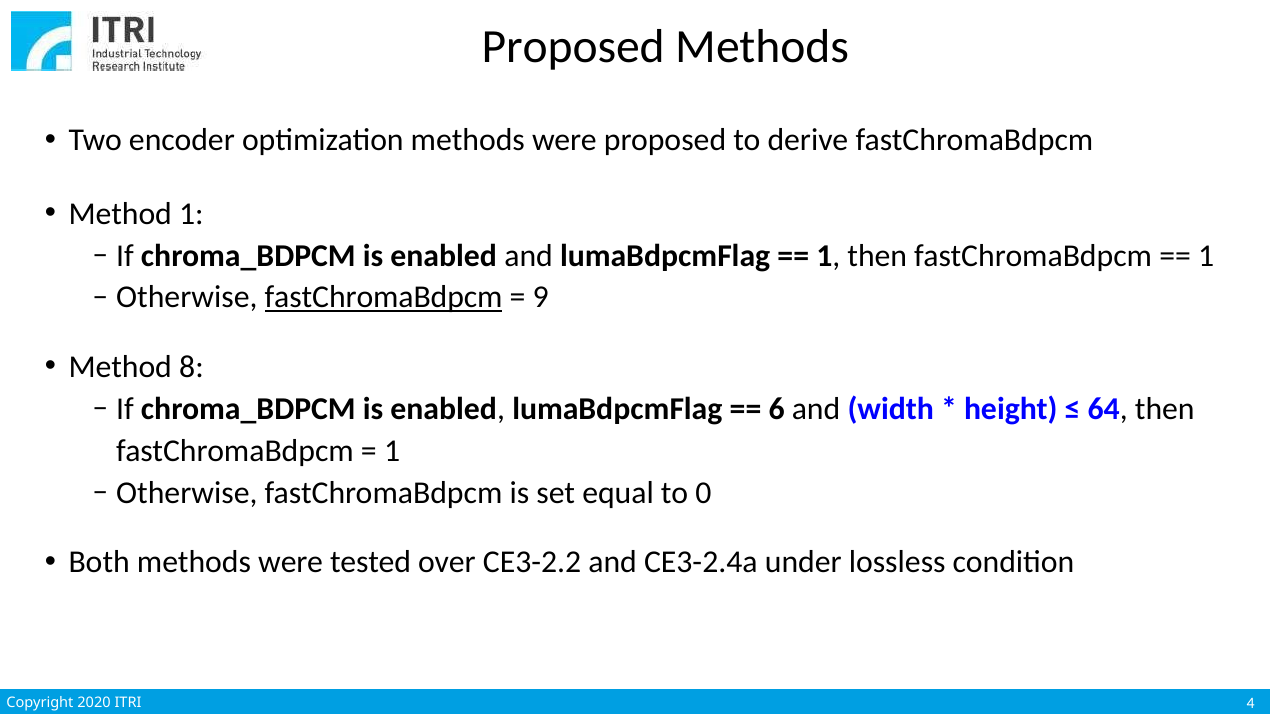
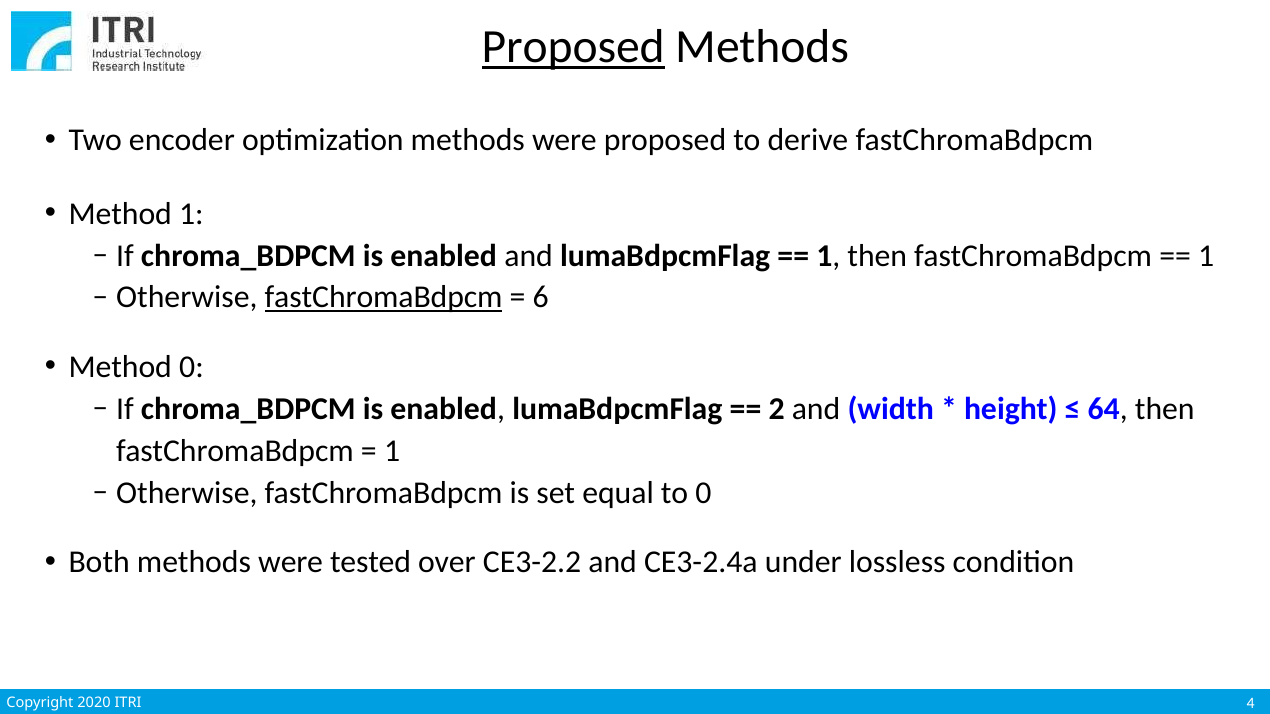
Proposed underline: none -> present (573, 47)
9: 9 -> 6 (541, 298)
Method 8: 8 -> 0 (191, 367)
6: 6 -> 2 (777, 409)
